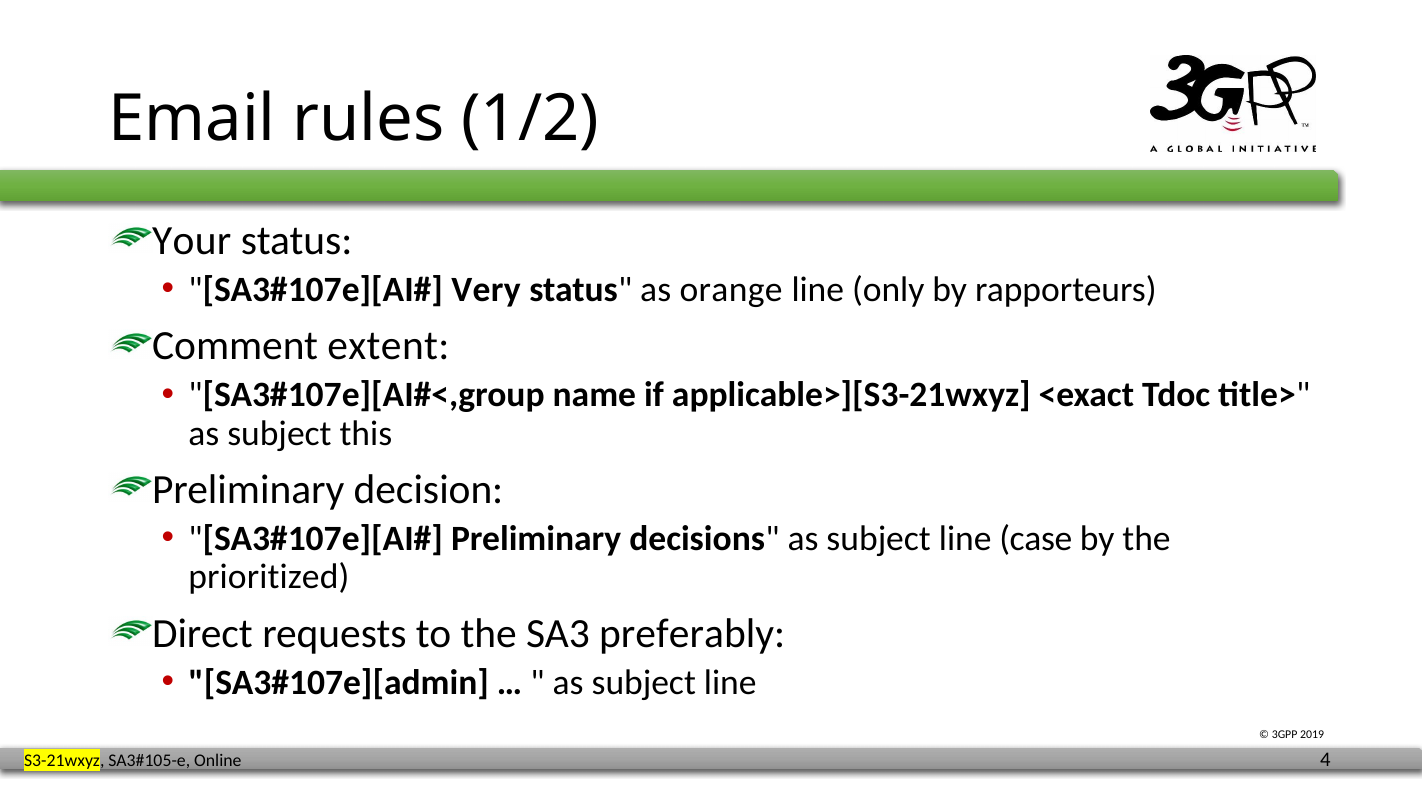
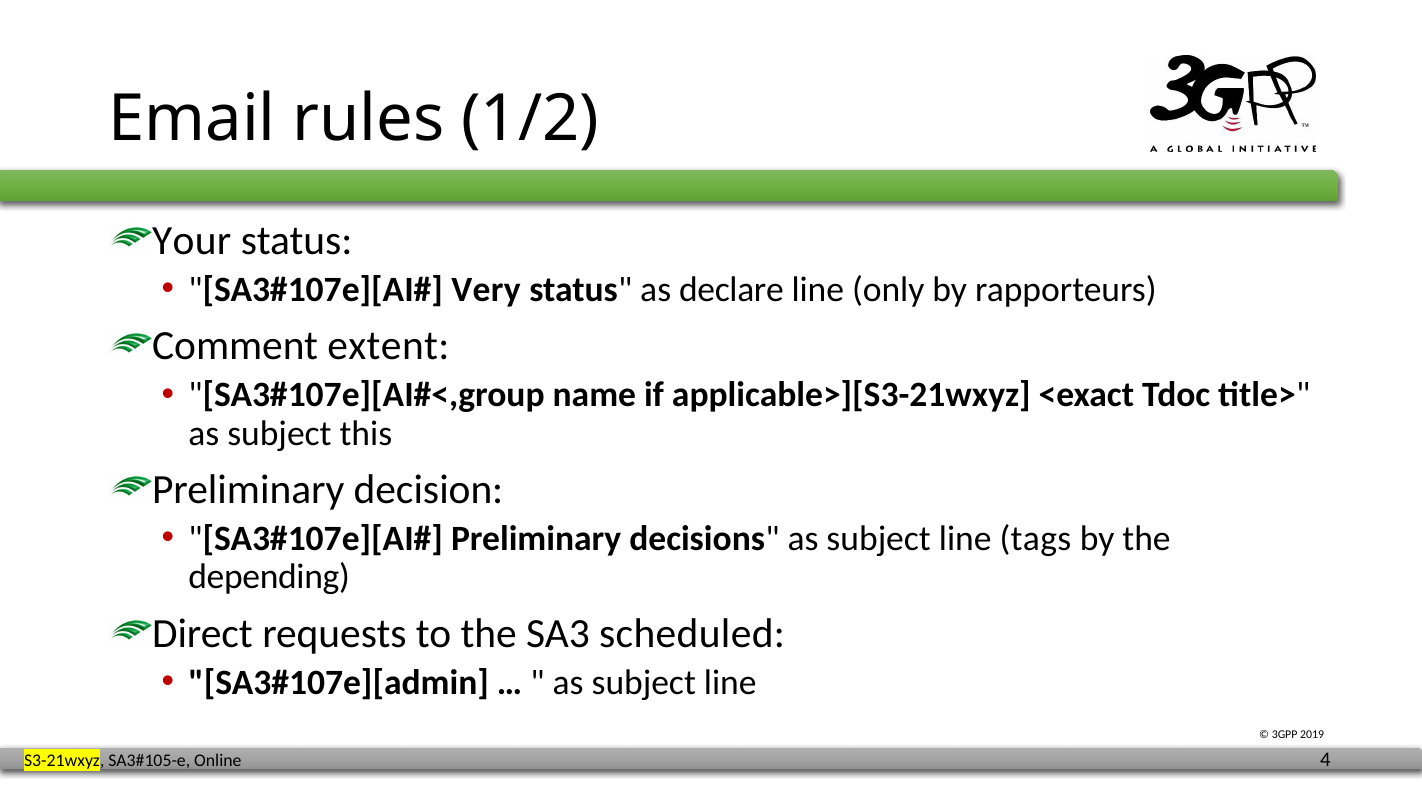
orange: orange -> declare (731, 289)
case: case -> tags (1035, 539)
prioritized: prioritized -> depending (269, 577)
preferably: preferably -> scheduled (692, 633)
